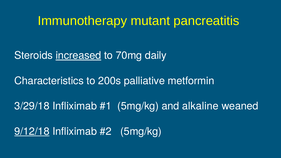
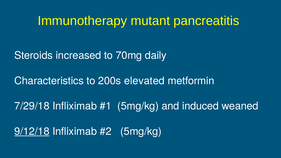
increased underline: present -> none (78, 56)
palliative: palliative -> elevated (144, 81)
3/29/18: 3/29/18 -> 7/29/18 (32, 106)
alkaline: alkaline -> induced (200, 106)
